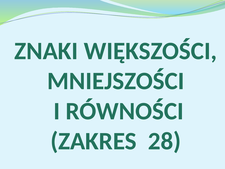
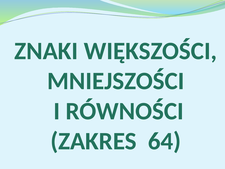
28: 28 -> 64 (164, 141)
